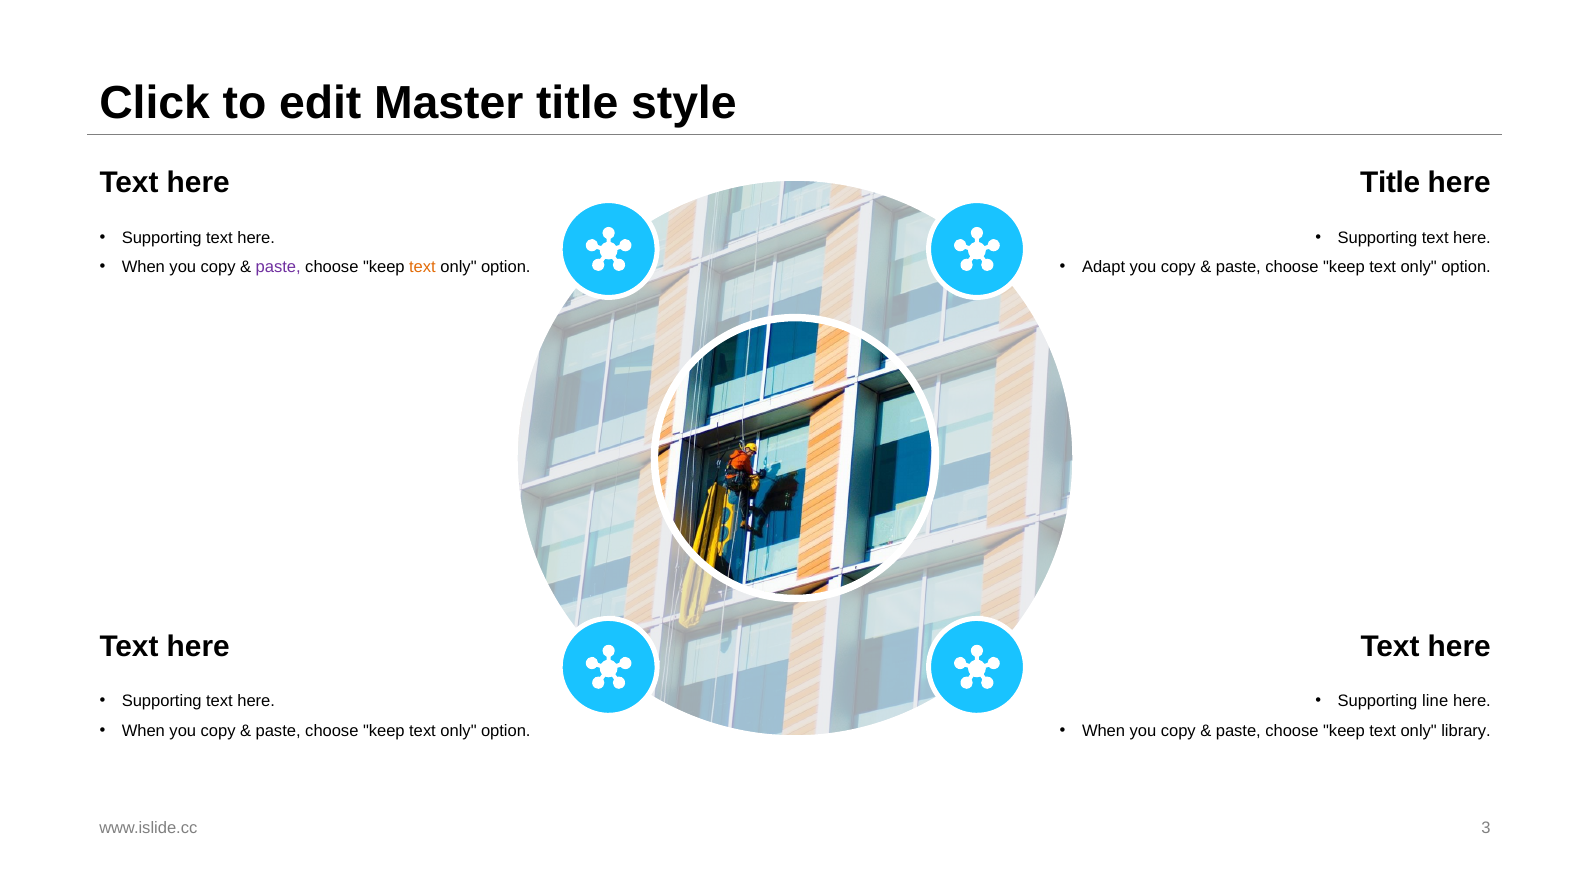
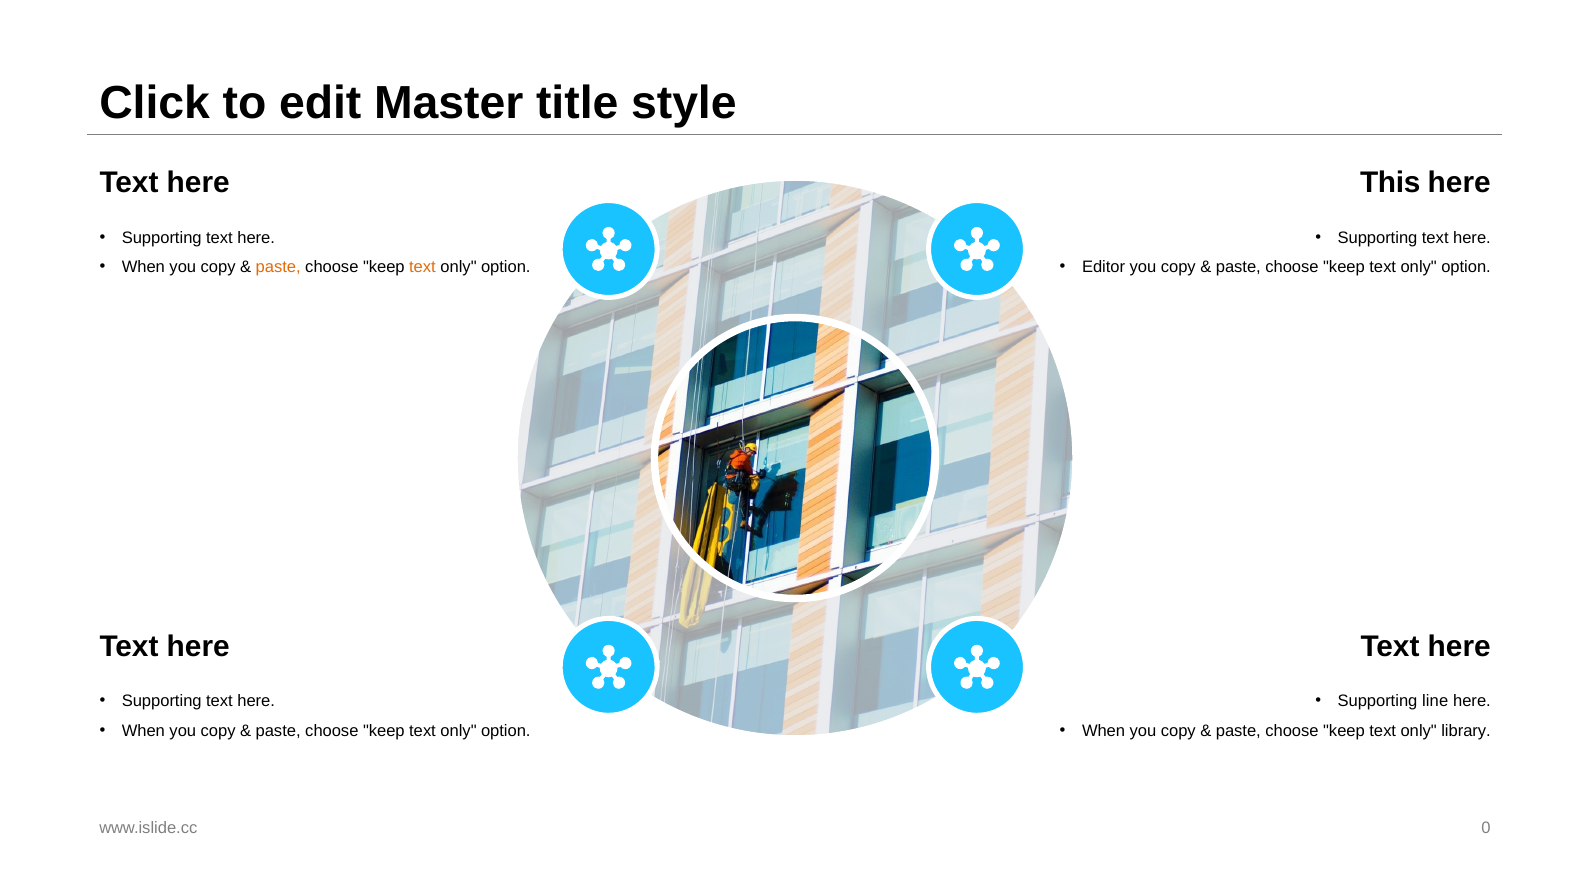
Title: Title -> This (1390, 183)
paste colour: purple -> orange (278, 267)
Adapt: Adapt -> Editor (1104, 267)
3: 3 -> 0 (1486, 828)
